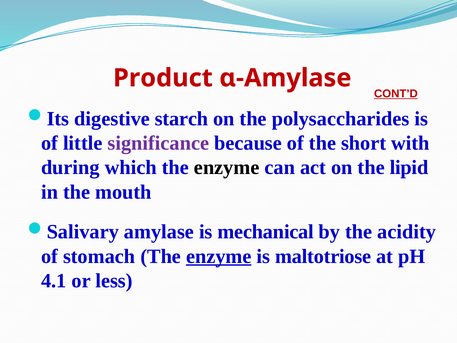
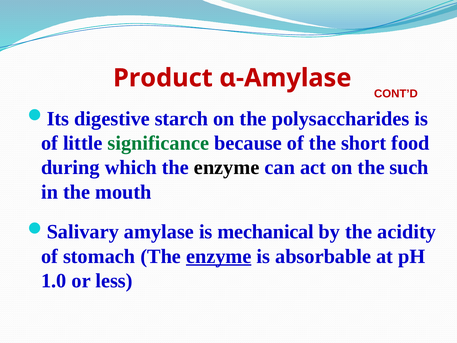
CONT’D underline: present -> none (396, 94)
significance colour: purple -> green (158, 143)
with: with -> food (410, 143)
lipid: lipid -> such (409, 167)
maltotriose: maltotriose -> absorbable (323, 256)
4.1: 4.1 -> 1.0 (54, 280)
